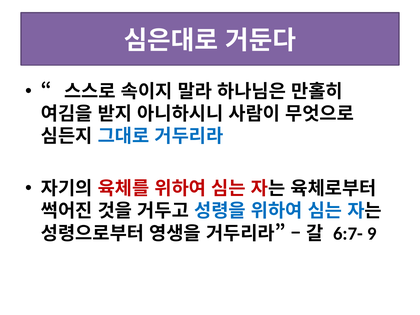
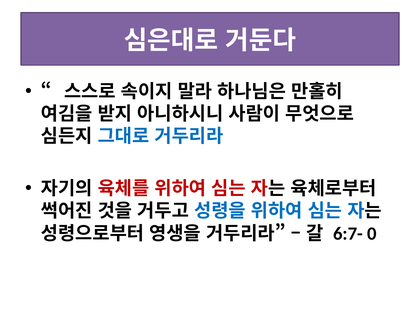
9: 9 -> 0 (372, 234)
